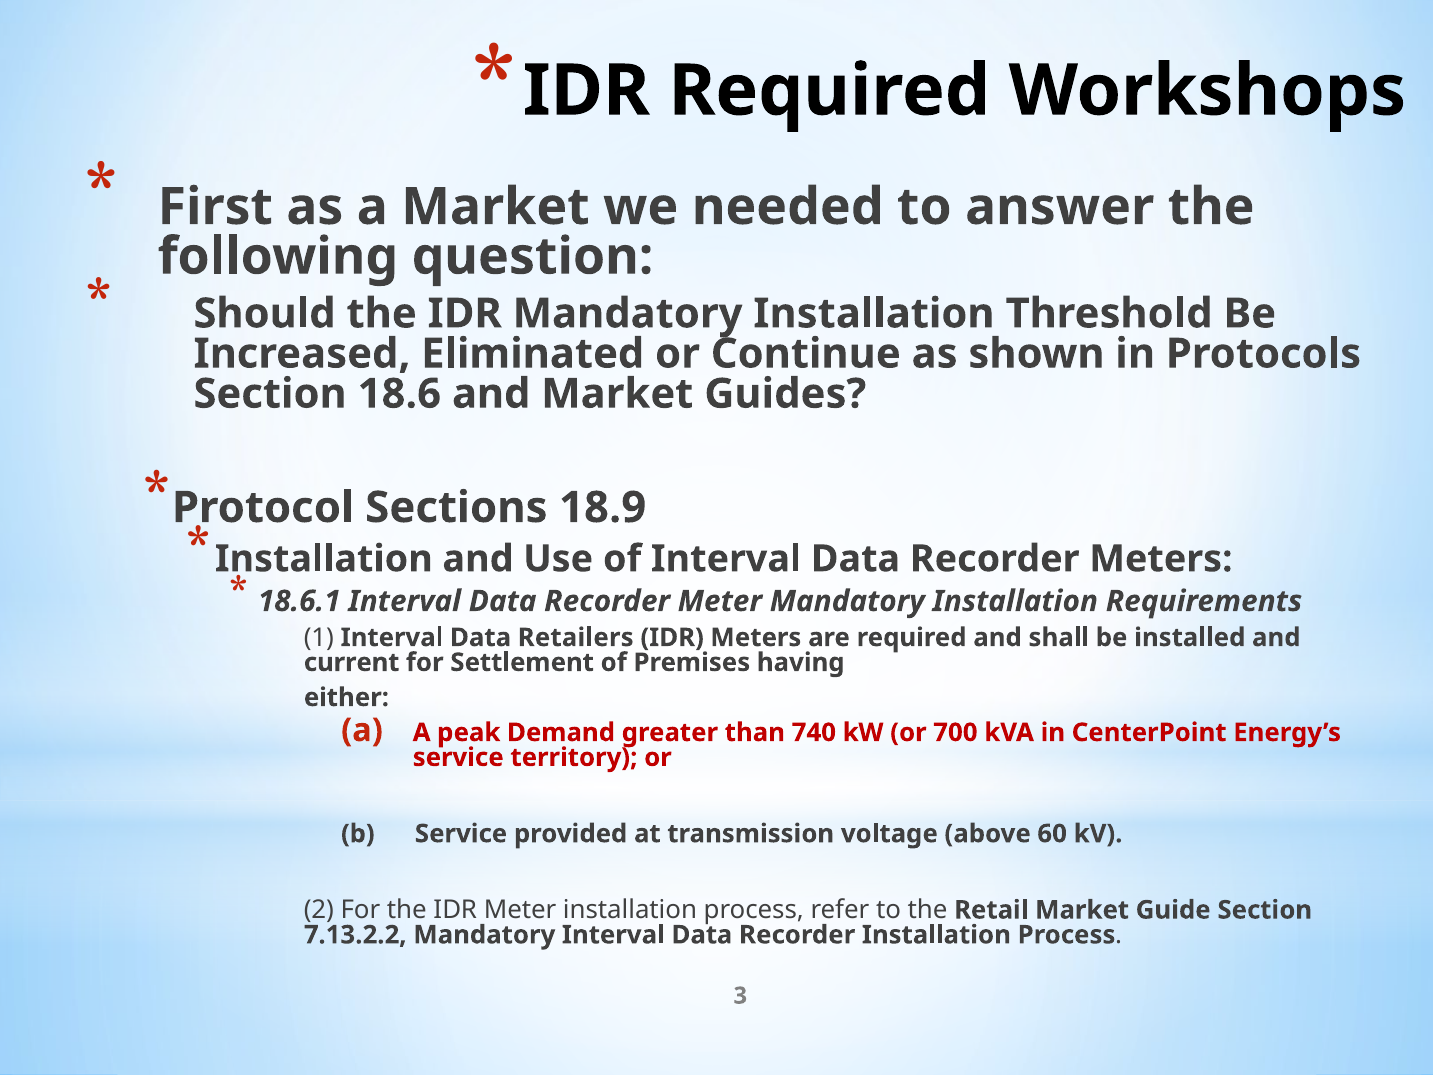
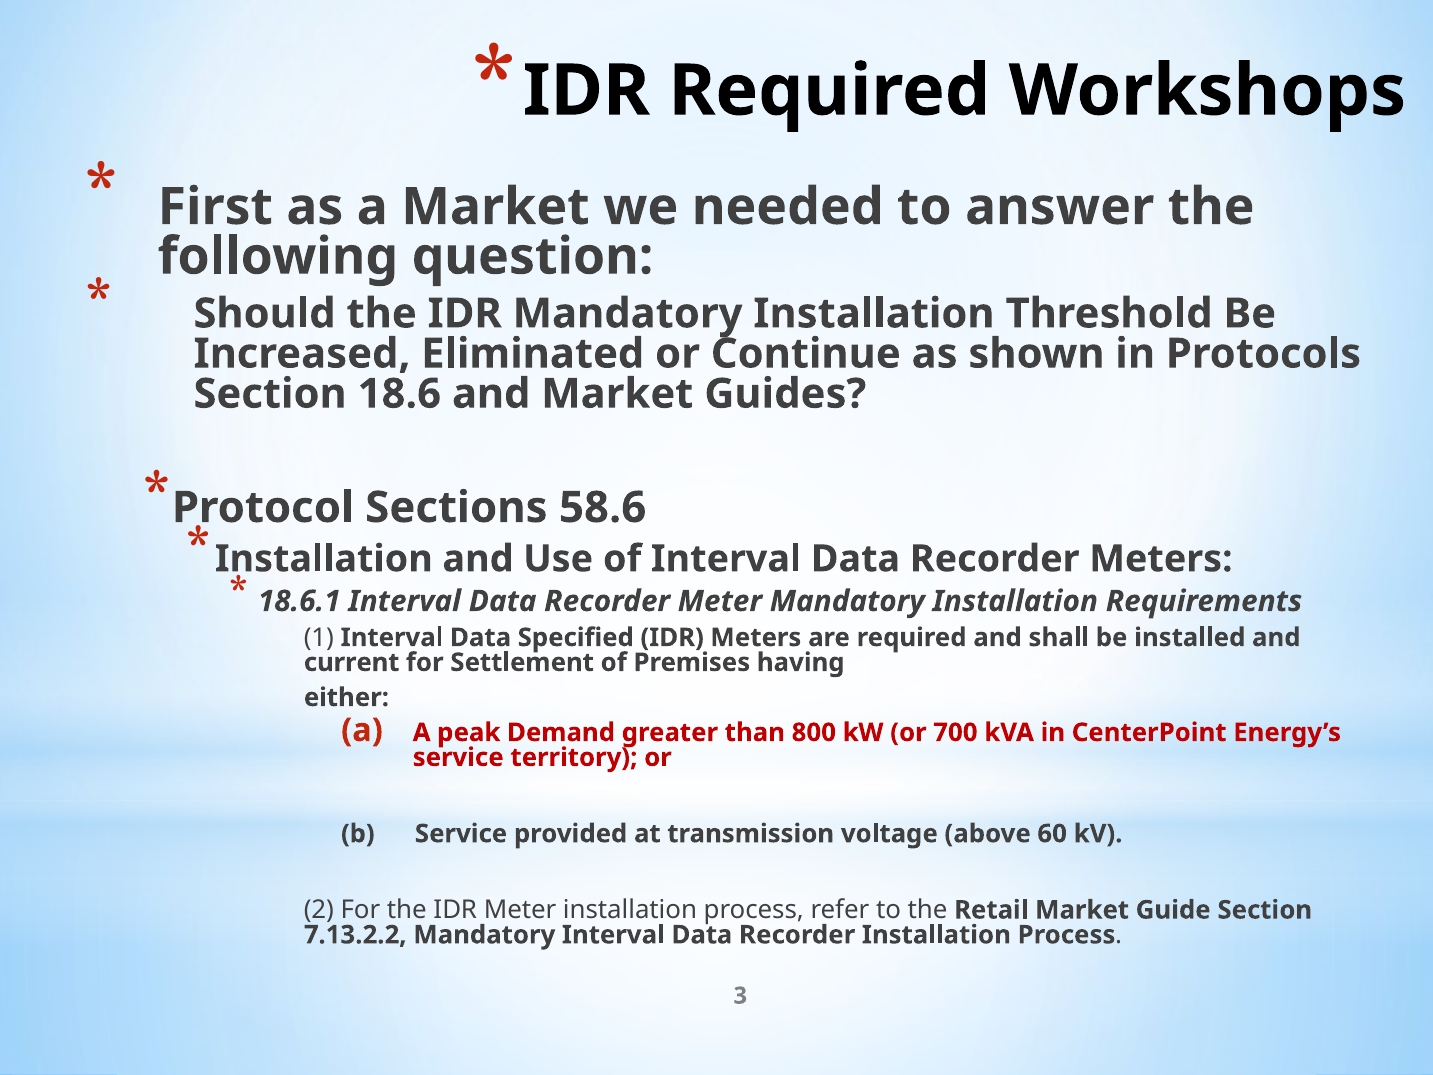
18.9: 18.9 -> 58.6 (603, 508)
Retailers: Retailers -> Specified (576, 637)
740: 740 -> 800 (814, 732)
